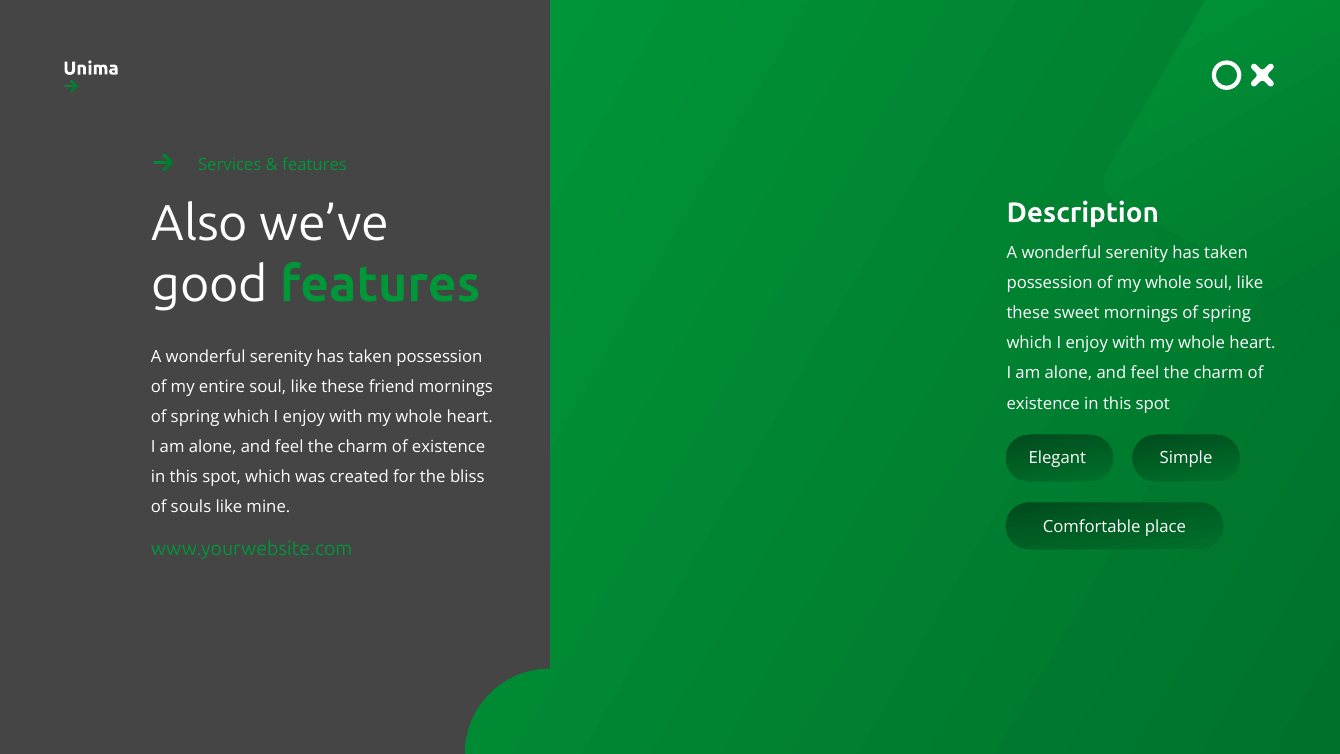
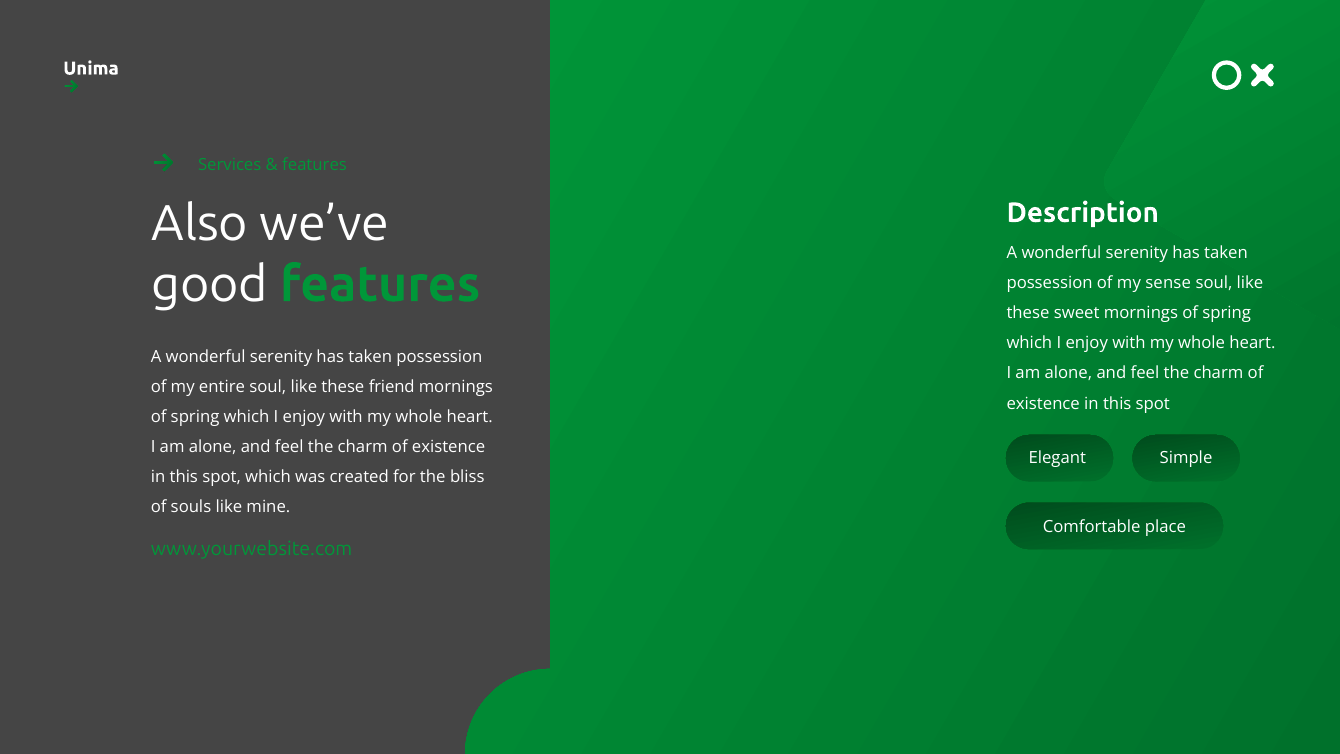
of my whole: whole -> sense (1168, 283)
